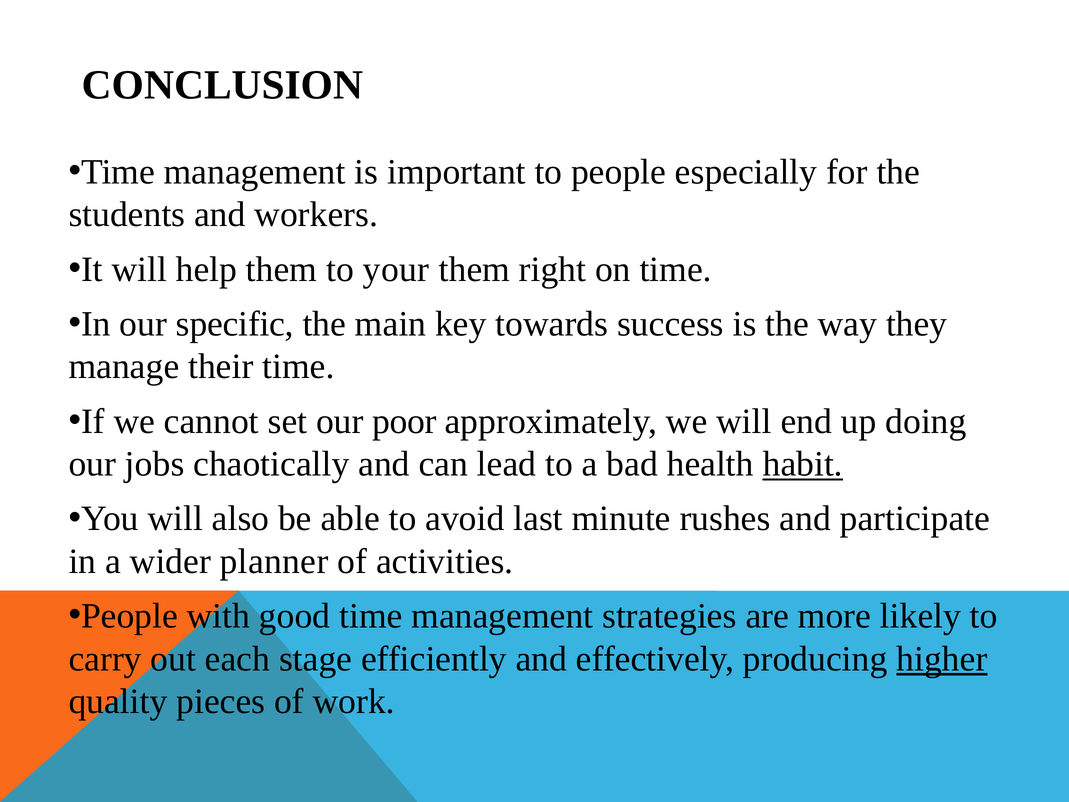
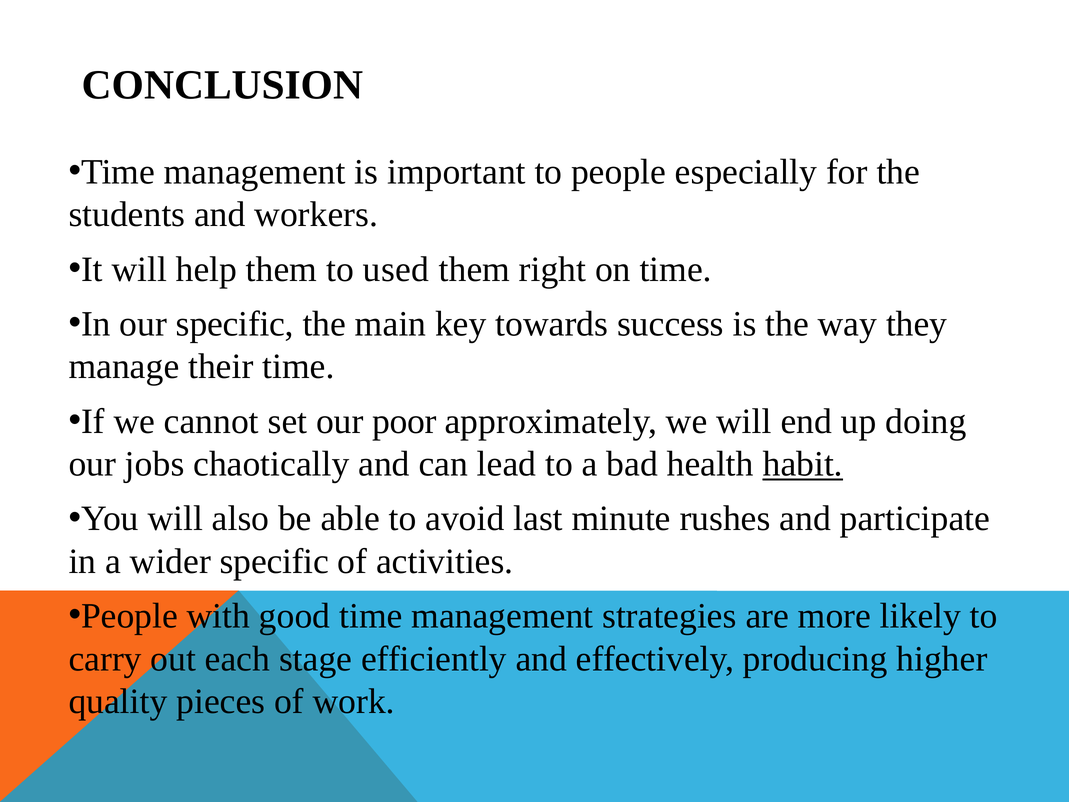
your: your -> used (396, 269)
wider planner: planner -> specific (274, 561)
higher underline: present -> none (942, 659)
